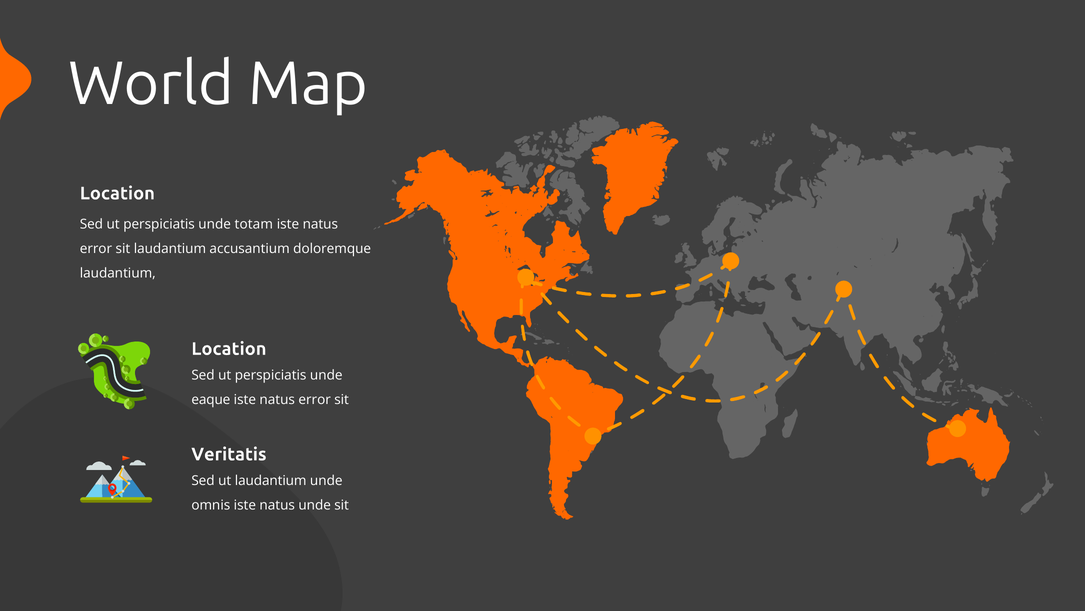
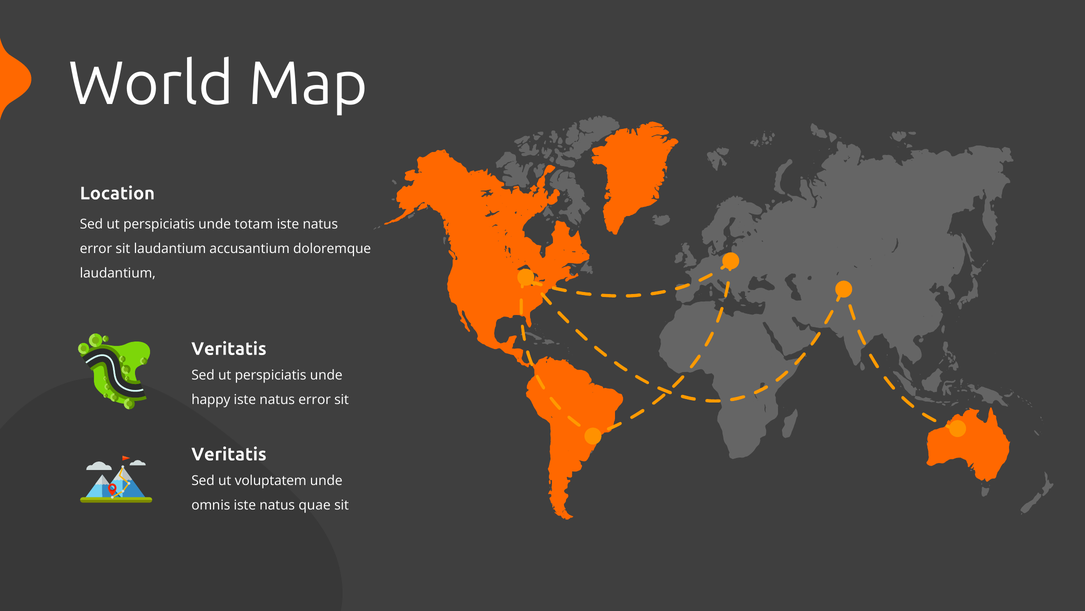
Location: Location -> Veritatis (229, 348)
eaque: eaque -> happy (211, 399)
ut laudantium: laudantium -> voluptatem (271, 480)
natus unde: unde -> quae (315, 505)
